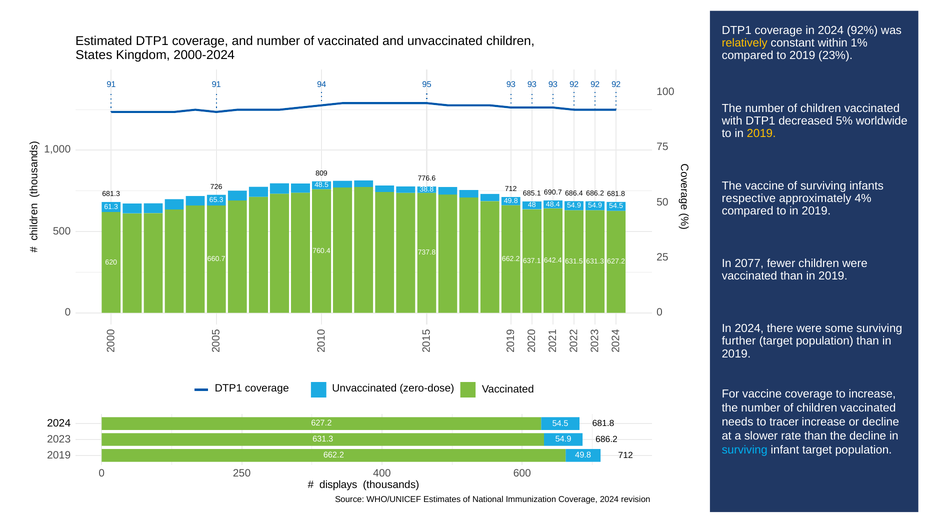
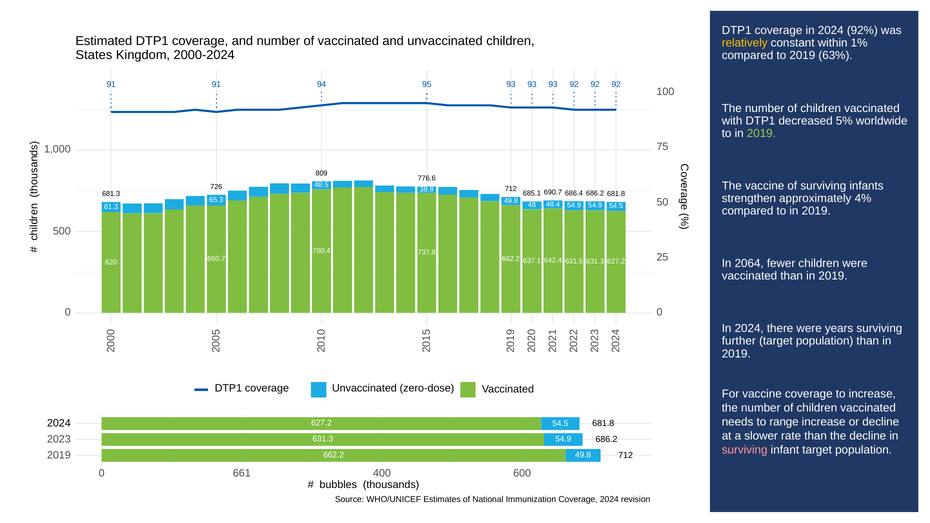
23%: 23% -> 63% (836, 56)
2019 colour: yellow -> light green (761, 133)
respective: respective -> strengthen (749, 198)
2077: 2077 -> 2064 (749, 264)
some: some -> years (839, 329)
tracer: tracer -> range (784, 422)
surviving colour: light blue -> pink (745, 450)
250: 250 -> 661 (242, 473)
displays: displays -> bubbles (338, 485)
